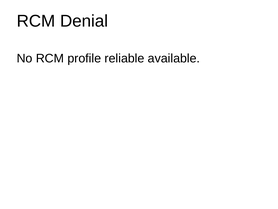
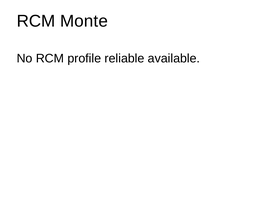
Denial: Denial -> Monte (84, 21)
